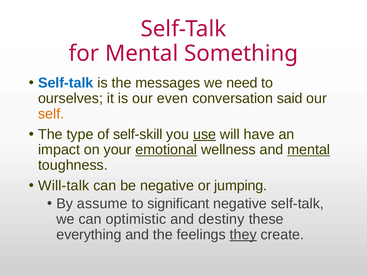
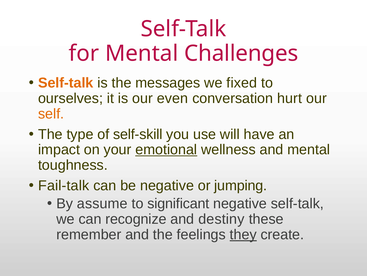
Something: Something -> Challenges (241, 53)
Self-talk colour: blue -> orange (66, 83)
need: need -> fixed (242, 83)
said: said -> hurt (290, 98)
use underline: present -> none (205, 134)
mental underline: present -> none (309, 149)
Will-talk: Will-talk -> Fail-talk (64, 185)
optimistic: optimistic -> recognize (136, 219)
everything: everything -> remember (89, 234)
